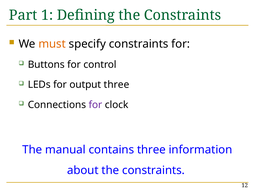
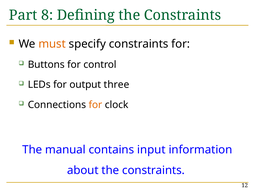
1: 1 -> 8 (47, 15)
for colour: purple -> orange (95, 105)
contains three: three -> input (151, 150)
